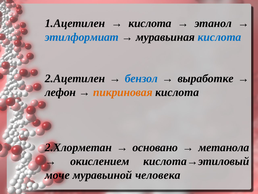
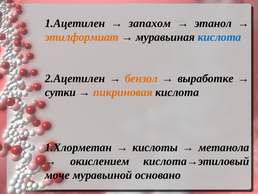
кислота: кислота -> запахом (150, 23)
этилформиат colour: blue -> orange (82, 37)
бензол colour: blue -> orange (141, 78)
лефон: лефон -> сутки (60, 92)
2.Хлорметан: 2.Хлорметан -> 1.Хлорметан (78, 147)
основано: основано -> кислоты (155, 147)
человека: человека -> основано (158, 175)
